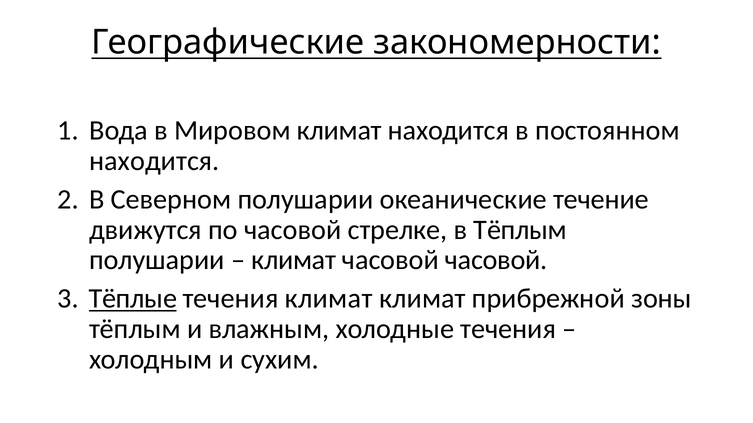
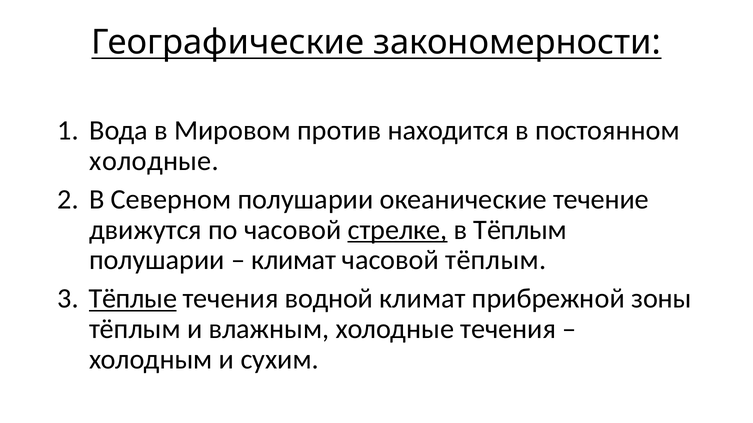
Мировом климат: климат -> против (339, 131)
находится: находится -> холодные (154, 161)
стрелке underline: none -> present (398, 230)
часовой часовой: часовой -> тёплым (496, 261)
течения климат: климат -> водной (329, 299)
